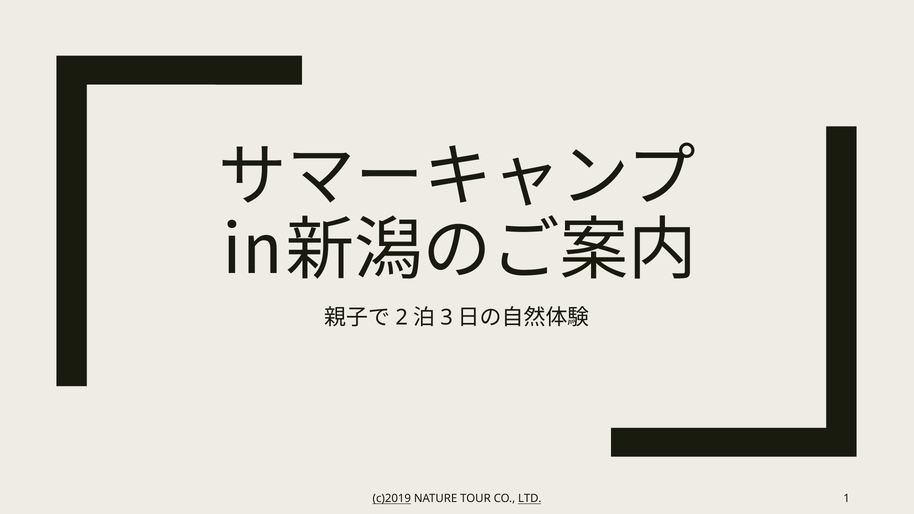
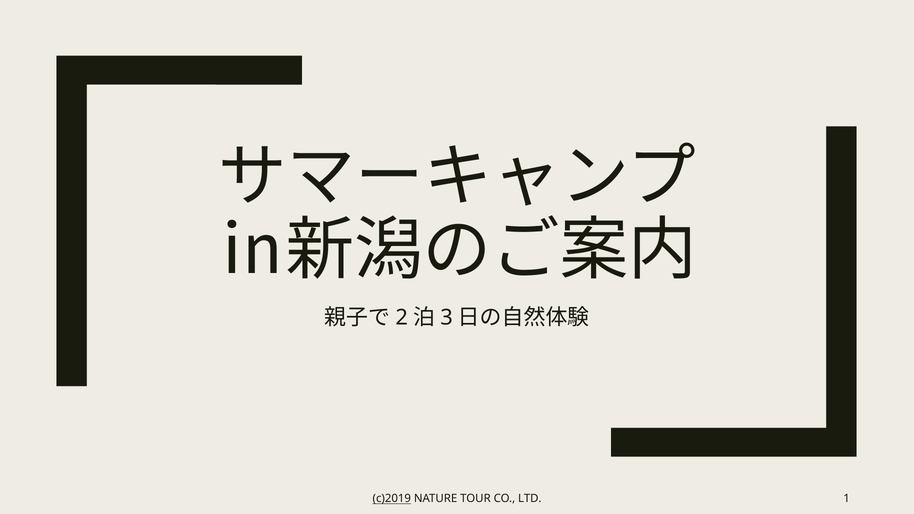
LTD underline: present -> none (530, 499)
